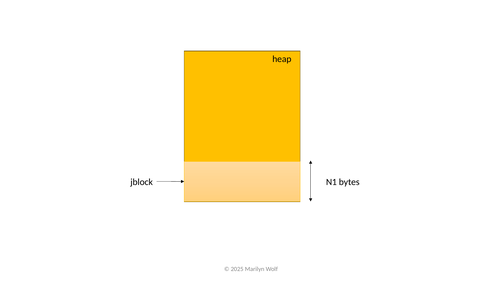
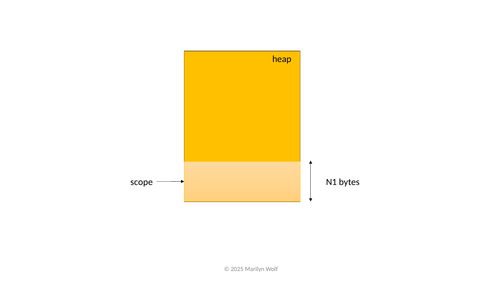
jblock: jblock -> scope (142, 182)
